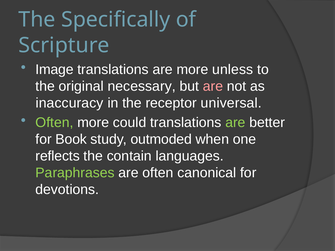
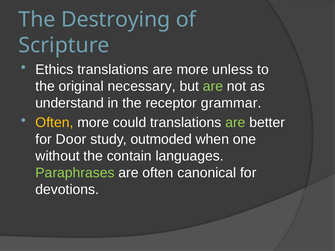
Specifically: Specifically -> Destroying (116, 20)
Image: Image -> Ethics (54, 70)
are colour: pink -> light green (213, 86)
inaccuracy: inaccuracy -> understand (70, 103)
universal: universal -> grammar (231, 103)
Often colour: light green -> yellow (54, 123)
Book: Book -> Door (71, 139)
reflects: reflects -> without (58, 156)
